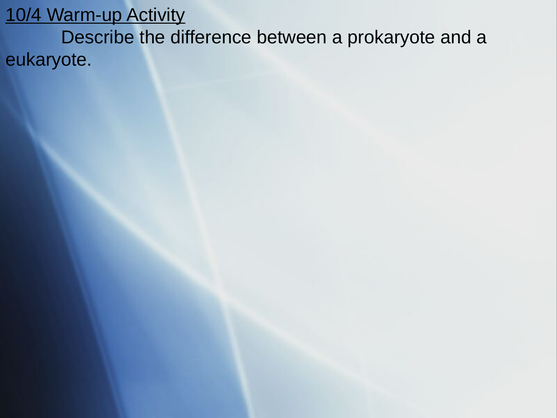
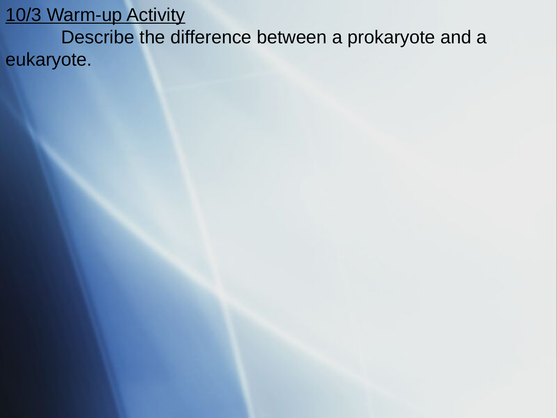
10/4: 10/4 -> 10/3 (24, 15)
